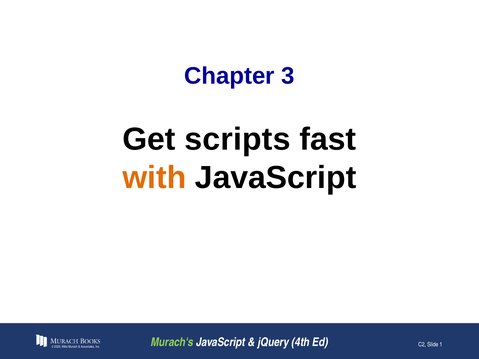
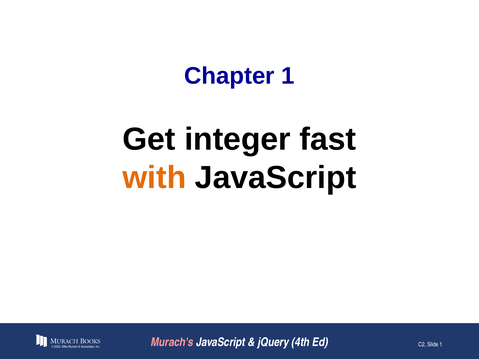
Chapter 3: 3 -> 1 (288, 76)
scripts: scripts -> integer (238, 140)
Murach's colour: light green -> pink (172, 343)
